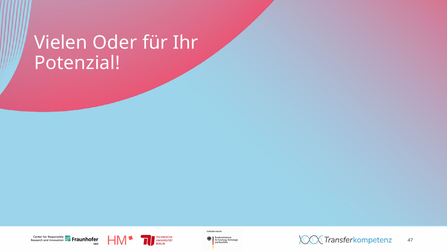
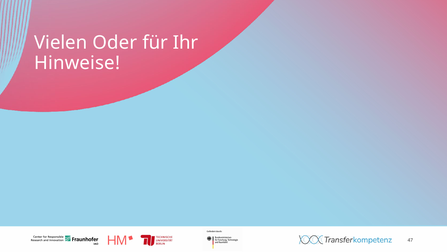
Potenzial: Potenzial -> Hinweise (77, 63)
